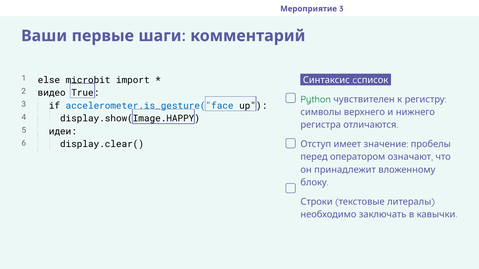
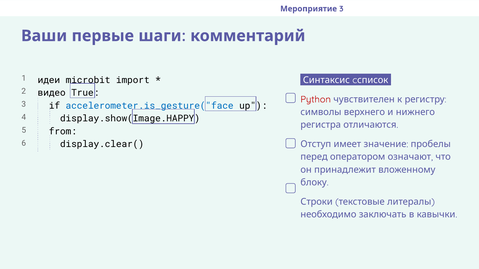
else: else -> идеи (49, 80)
Python colour: green -> red (316, 100)
идеи: идеи -> from (63, 132)
